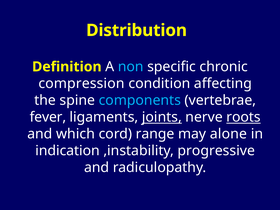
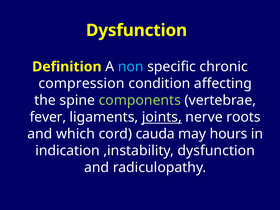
Distribution: Distribution -> Dysfunction (137, 30)
components colour: light blue -> light green (140, 100)
roots underline: present -> none (243, 117)
range: range -> cauda (155, 134)
alone: alone -> hours (229, 134)
,instability progressive: progressive -> dysfunction (216, 151)
